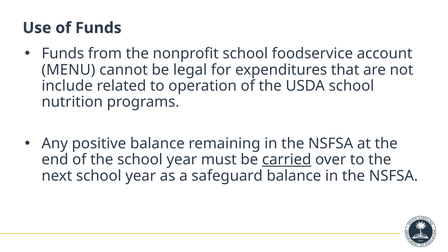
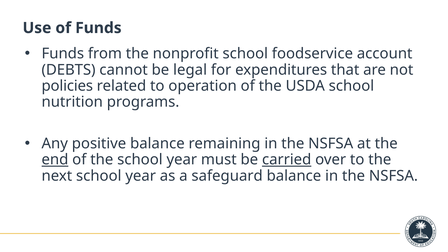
MENU: MENU -> DEBTS (69, 70)
include: include -> policies (67, 86)
end underline: none -> present (55, 160)
